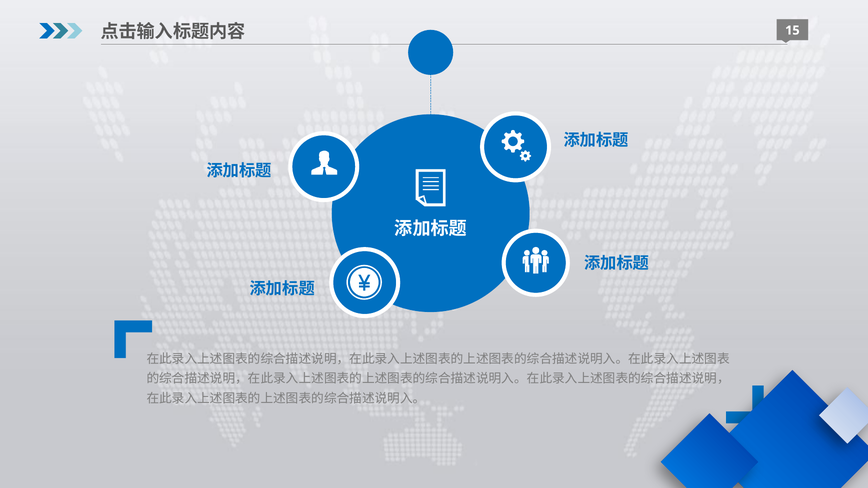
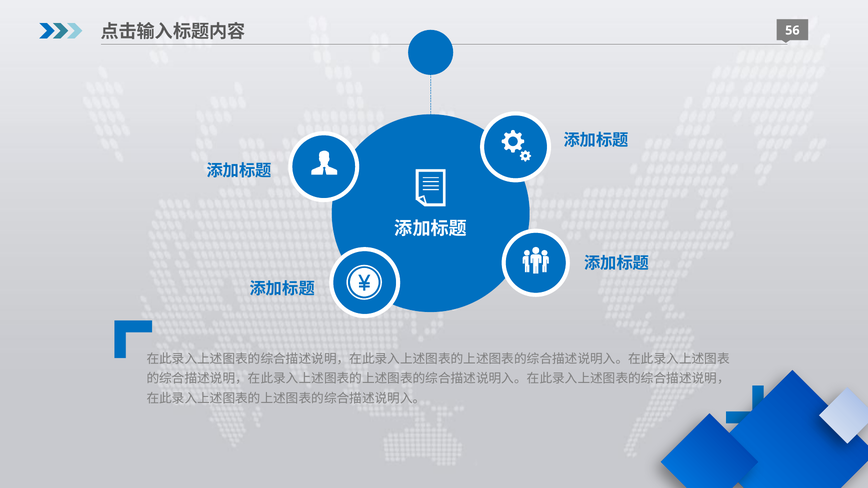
15: 15 -> 56 (792, 30)
